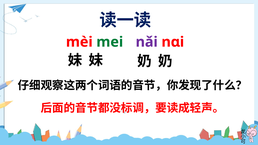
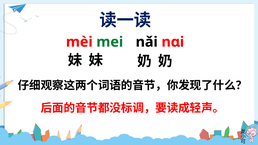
nǎi colour: purple -> black (147, 42)
